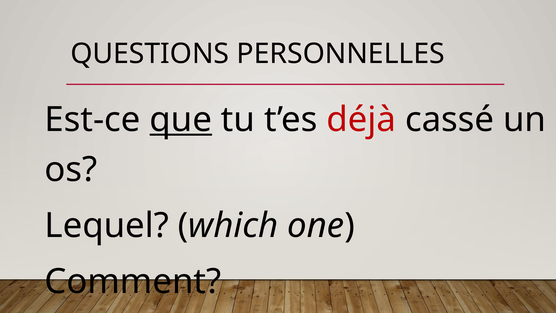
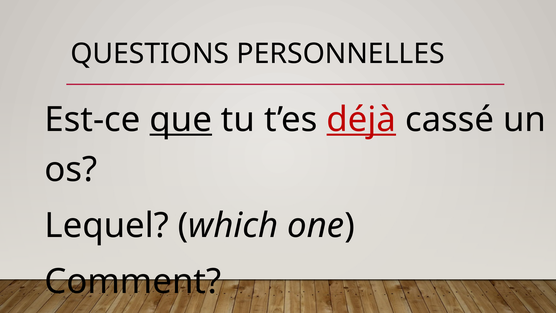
déjà underline: none -> present (361, 120)
